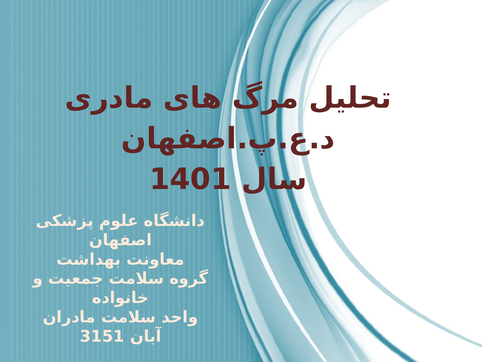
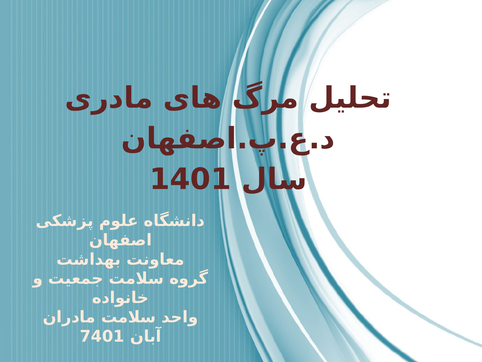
3151: 3151 -> 7401 (102, 336)
